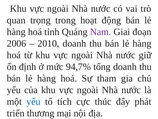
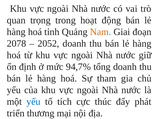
Nam colour: purple -> orange (101, 32)
2006: 2006 -> 2078 (16, 43)
2010: 2010 -> 2052 (48, 43)
